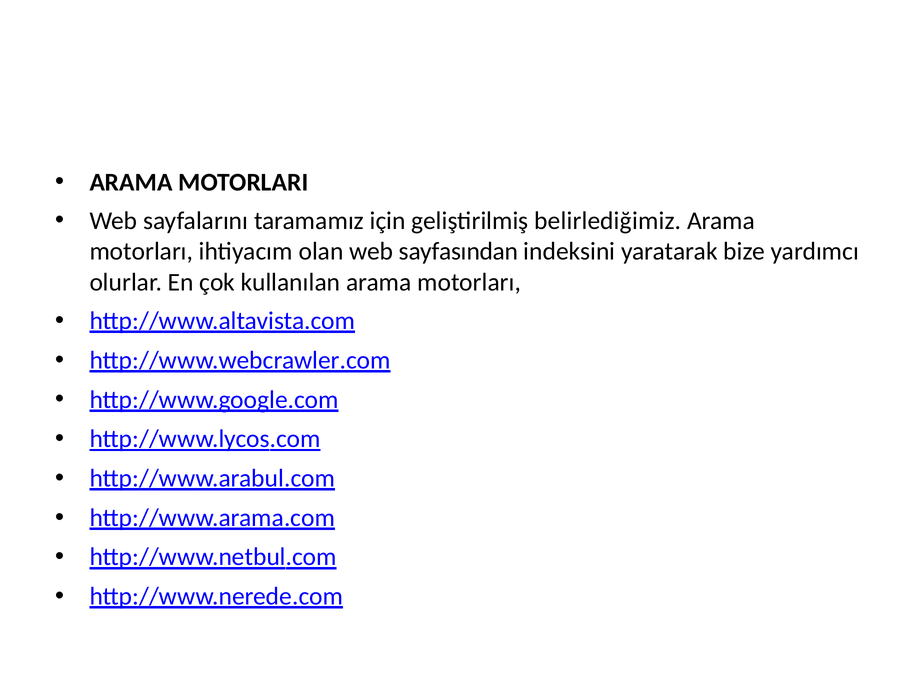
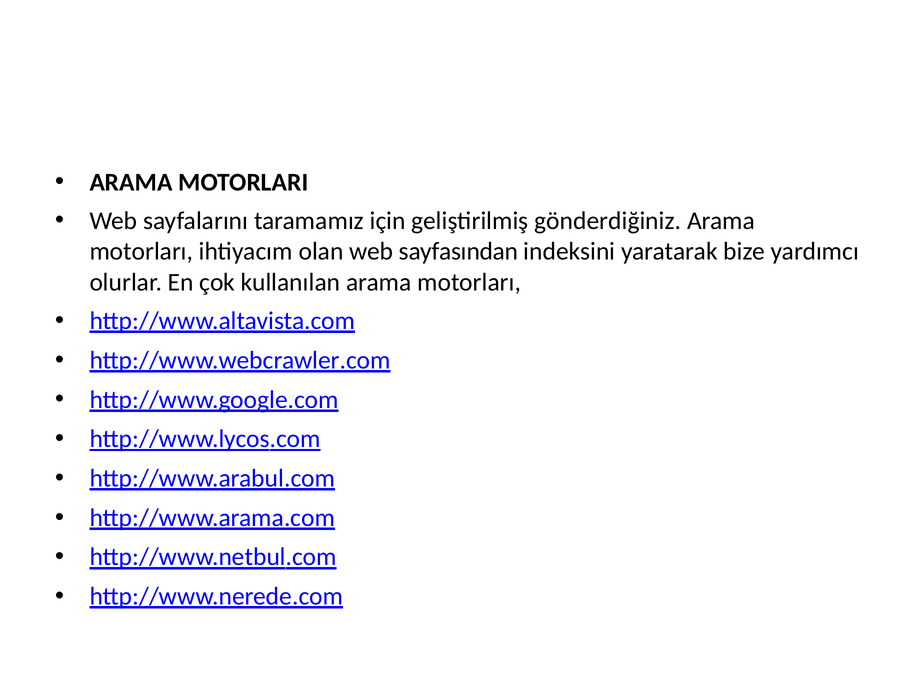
belirlediğimiz: belirlediğimiz -> gönderdiğiniz (608, 221)
